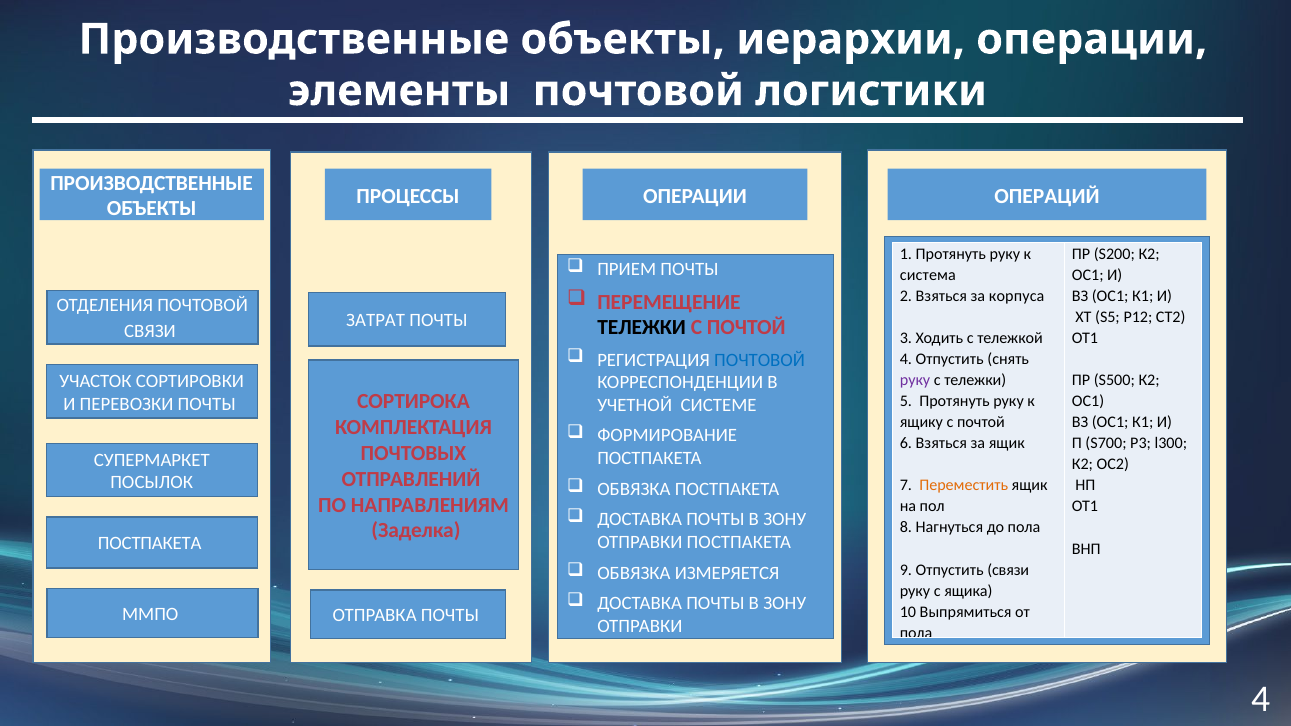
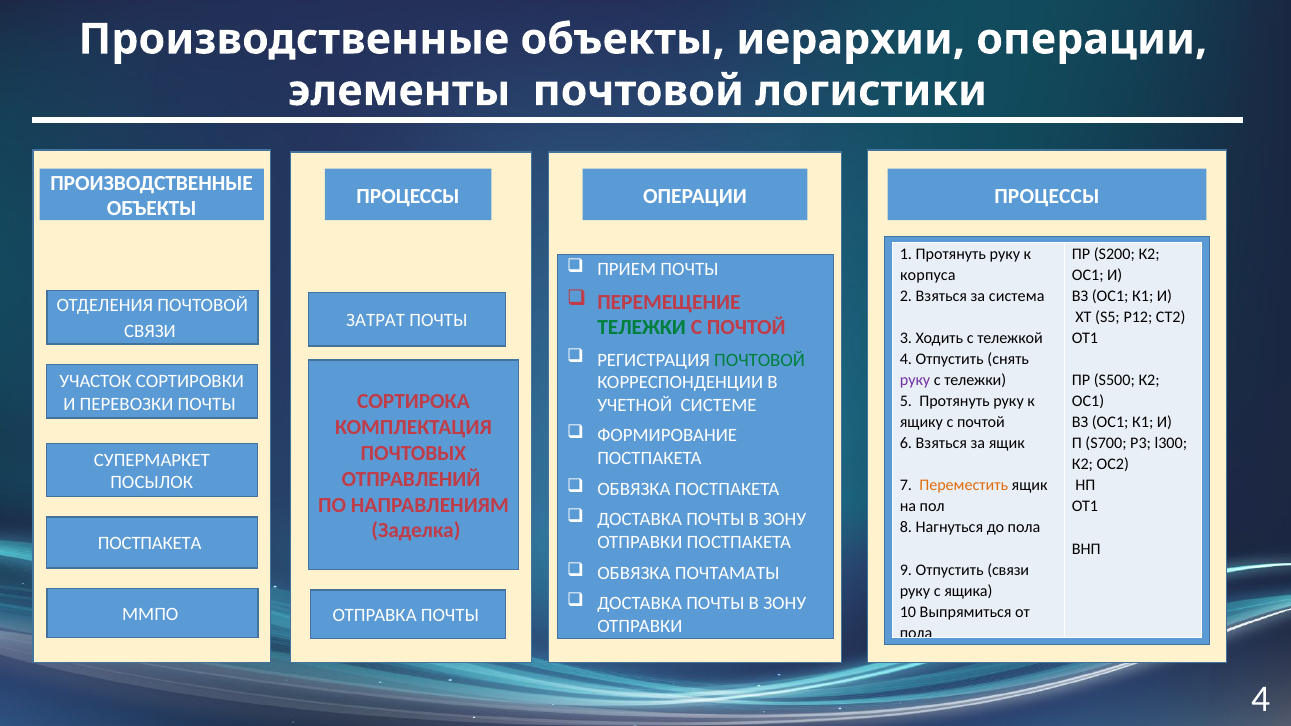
ОПЕРАЦИЙ: ОПЕРАЦИЙ -> ПРОЦЕССЫ (1047, 196)
система: система -> корпуса (928, 275)
корпуса: корпуса -> система (1017, 296)
ТЕЛЕЖКИ colour: black -> green (642, 328)
ПОЧТОВОЙ colour: blue -> green (760, 360)
ИЗМЕРЯЕТСЯ: ИЗМЕРЯЕТСЯ -> ПОЧТАМАТЫ (727, 573)
